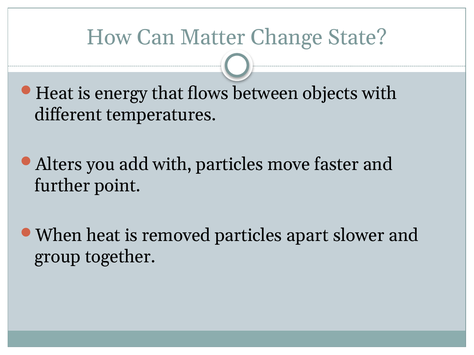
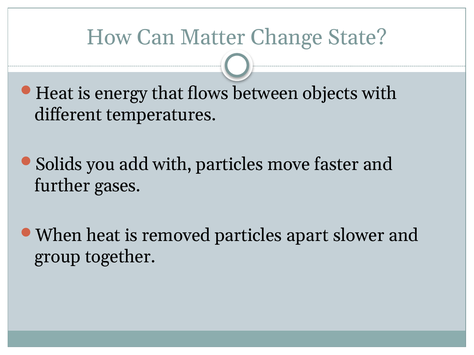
Alters: Alters -> Solids (59, 165)
point: point -> gases (118, 186)
